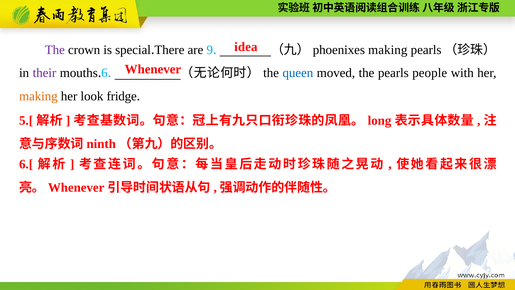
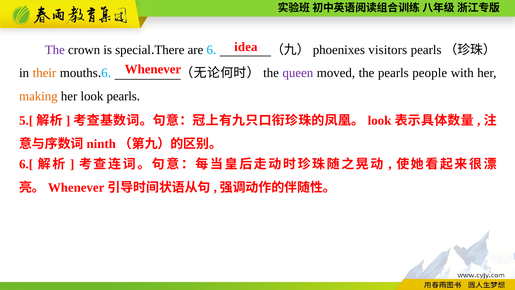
are 9: 9 -> 6 (210, 50)
making: making -> visitors (388, 50)
their colour: purple -> orange (44, 73)
queen colour: blue -> purple (298, 73)
look fridge: fridge -> pearls (122, 96)
long: long -> look (380, 121)
